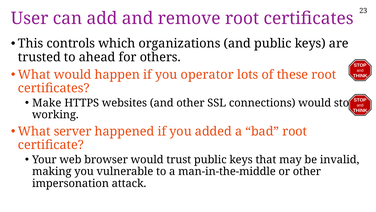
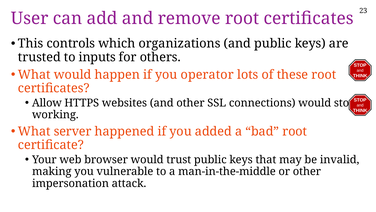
ahead: ahead -> inputs (97, 57)
Make: Make -> Allow (47, 103)
